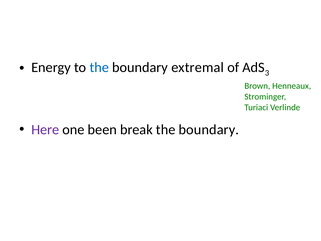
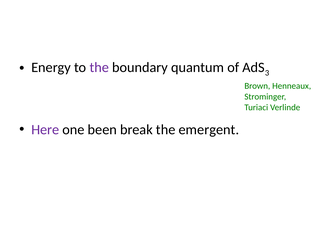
the colour: blue -> purple (99, 67)
extremal: extremal -> quantum (198, 67)
break the boundary: boundary -> emergent (209, 130)
